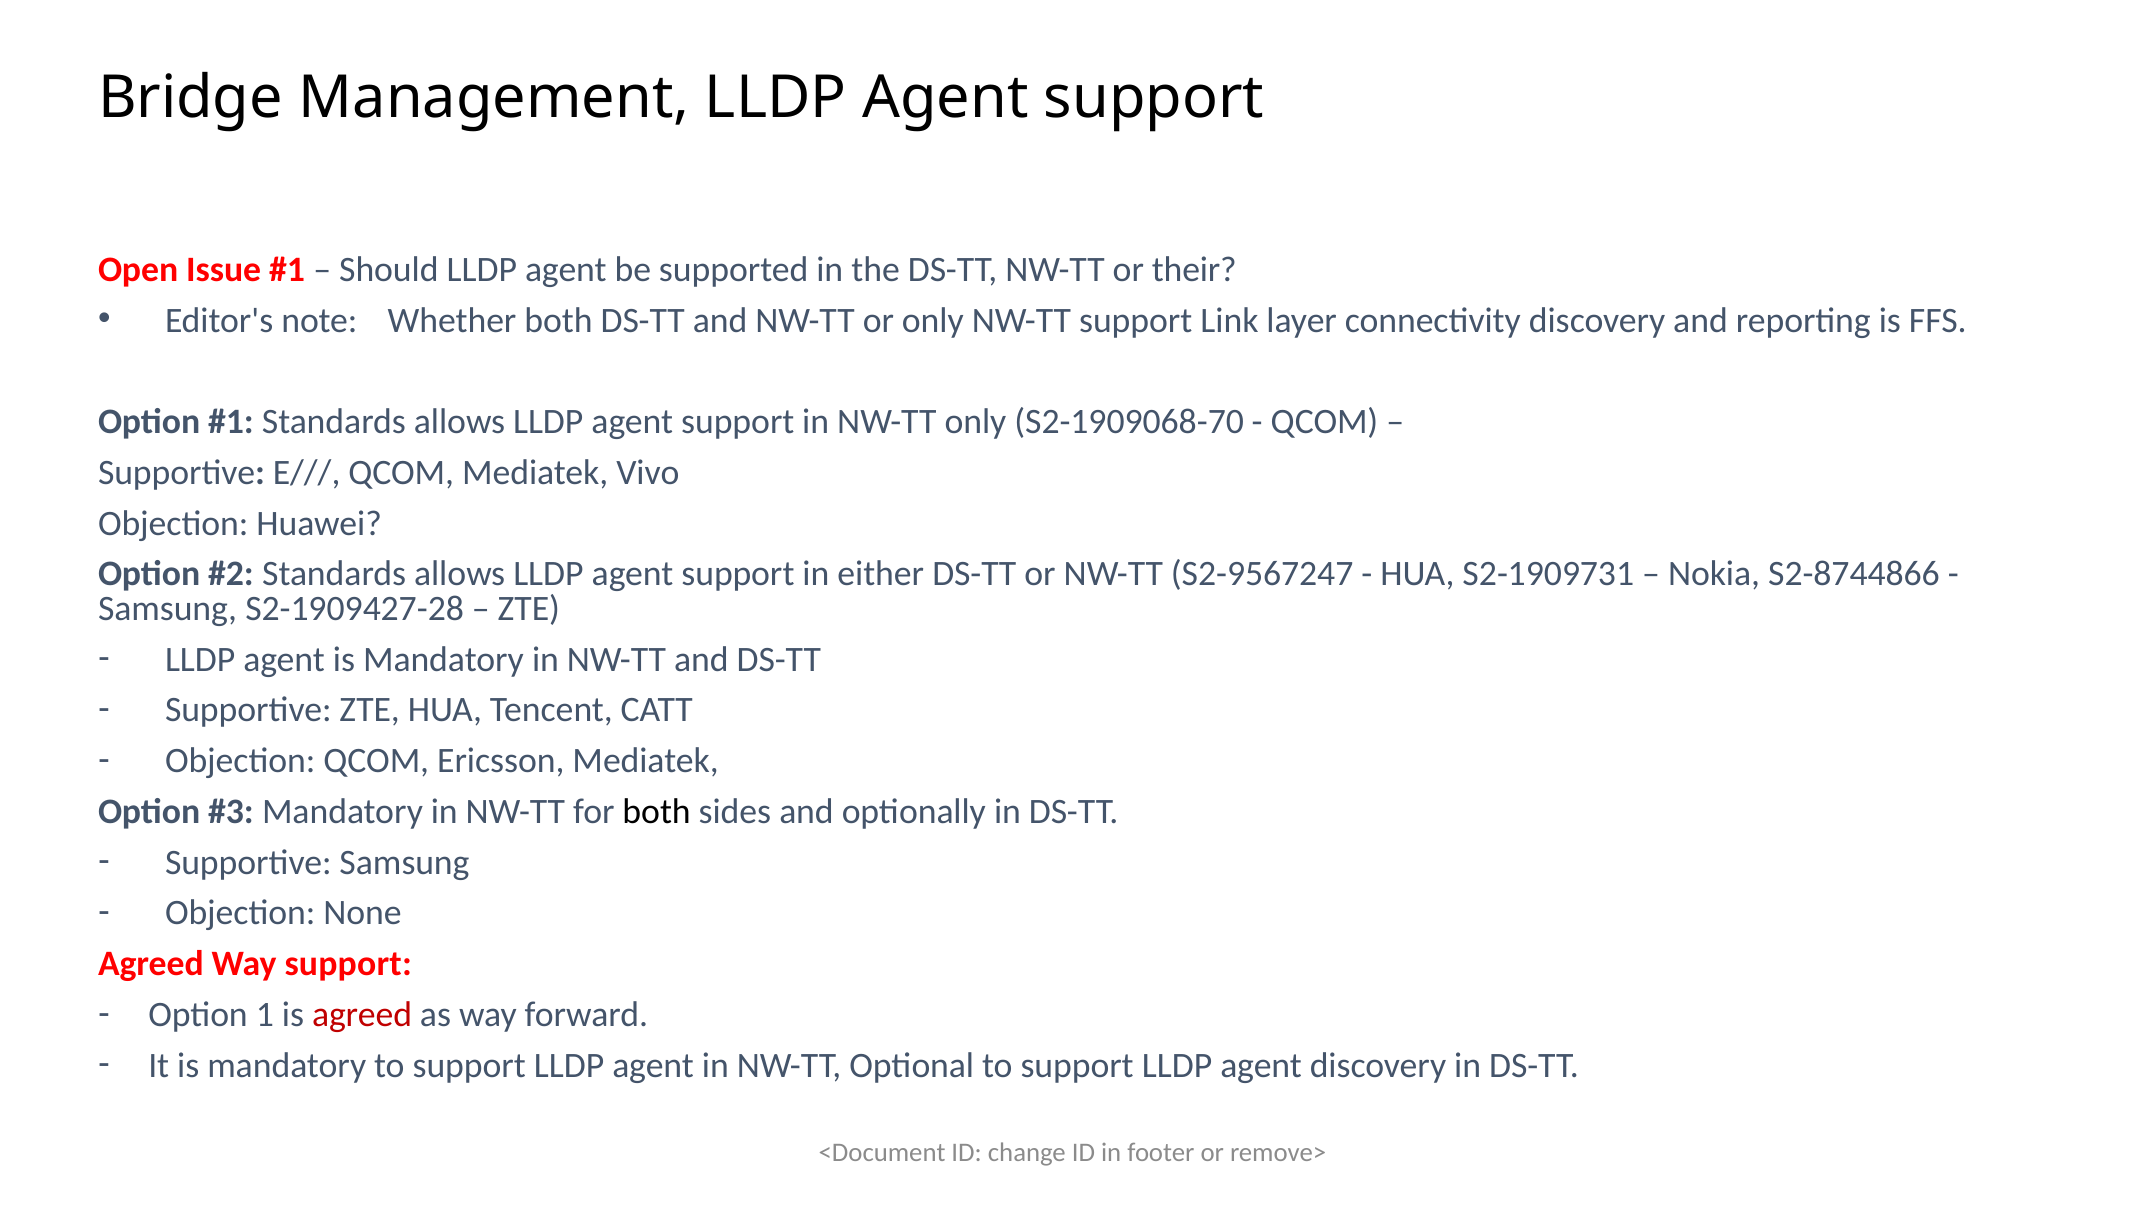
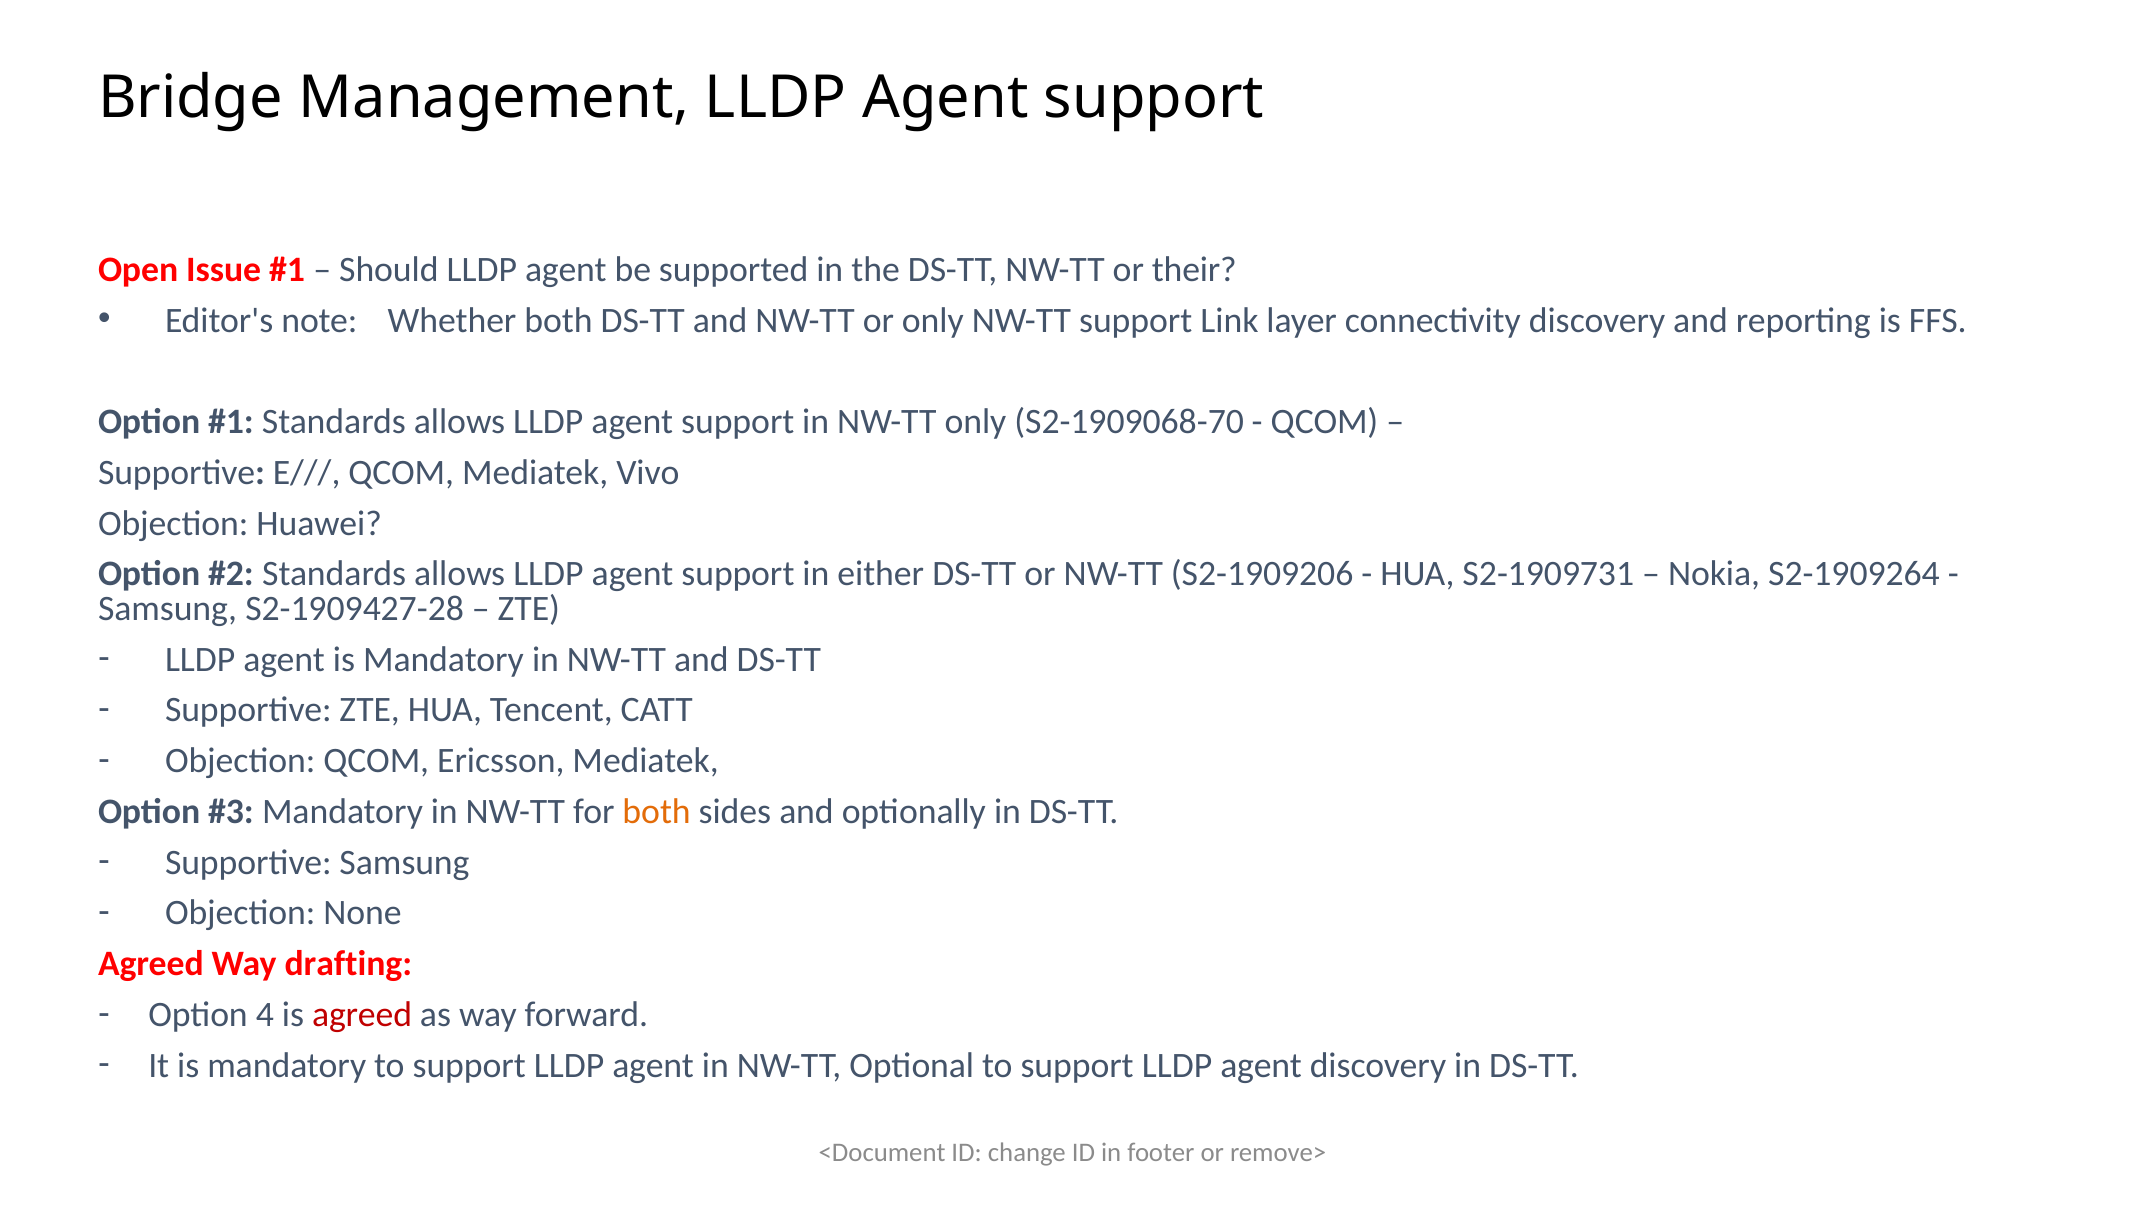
S2-9567247: S2-9567247 -> S2-1909206 (1262, 574)
S2-8744866: S2-8744866 -> S2-1909264 (1854, 574)
both colour: black -> orange (657, 812)
Way support: support -> drafting (348, 964)
1: 1 -> 4 (265, 1015)
